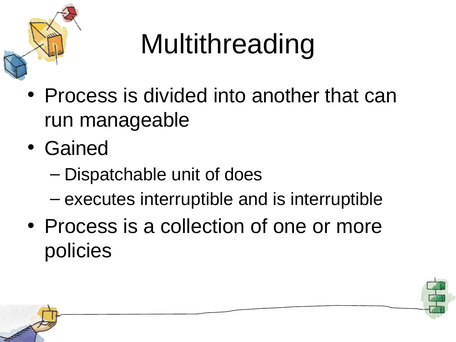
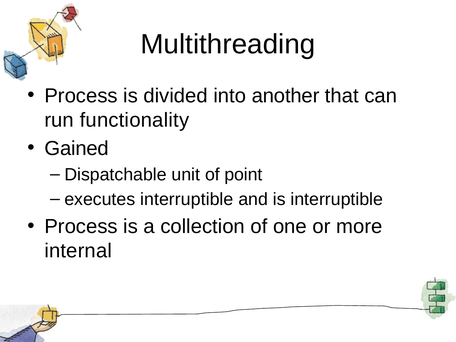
manageable: manageable -> functionality (134, 120)
does: does -> point (243, 175)
policies: policies -> internal (78, 251)
